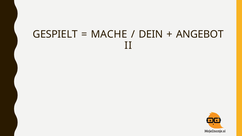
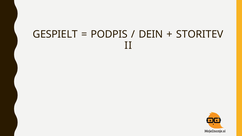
MACHE: MACHE -> PODPIS (109, 34)
ANGEBOT: ANGEBOT -> STORITEV (200, 34)
